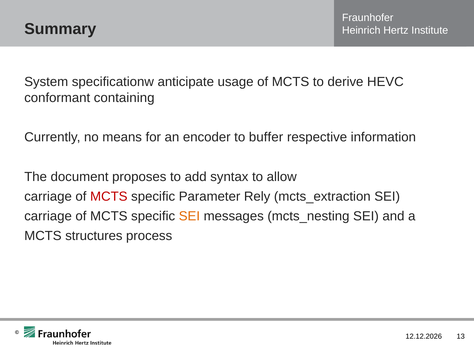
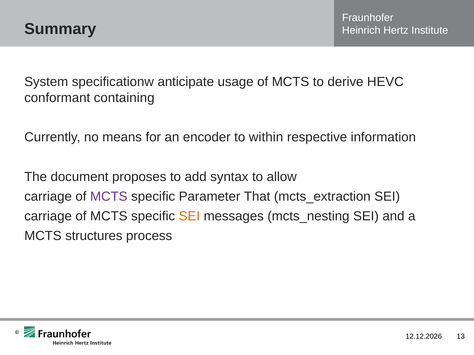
buffer: buffer -> within (266, 137)
MCTS colour: red -> purple (109, 197)
Rely: Rely -> That (257, 197)
